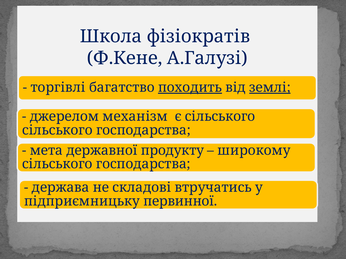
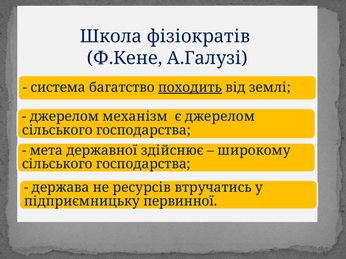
торгівлі: торгівлі -> система (58, 88)
землі underline: present -> none (270, 88)
є сільського: сільського -> джерелом (220, 117)
продукту: продукту -> здійснює (172, 151)
складові: складові -> ресурсів (142, 188)
